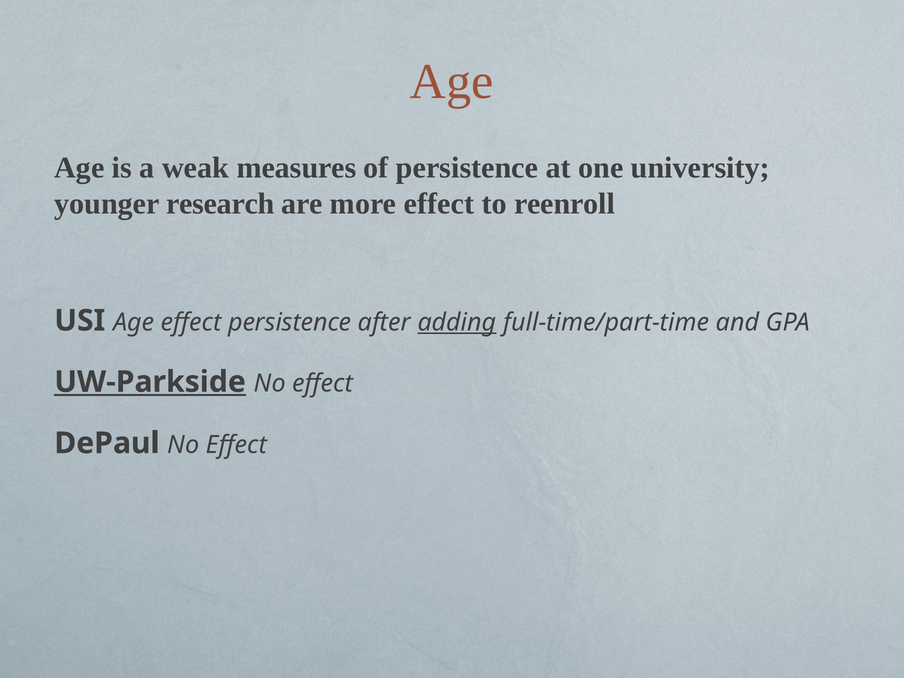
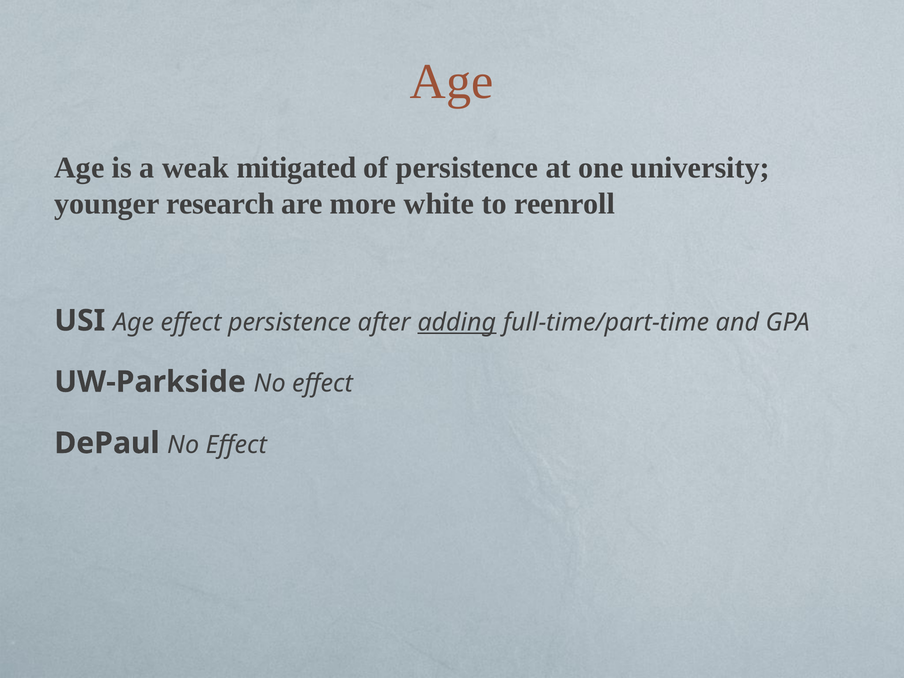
measures: measures -> mitigated (297, 168)
more effect: effect -> white (439, 204)
UW-Parkside underline: present -> none (150, 382)
